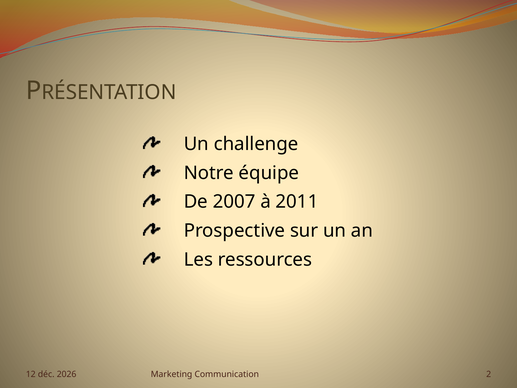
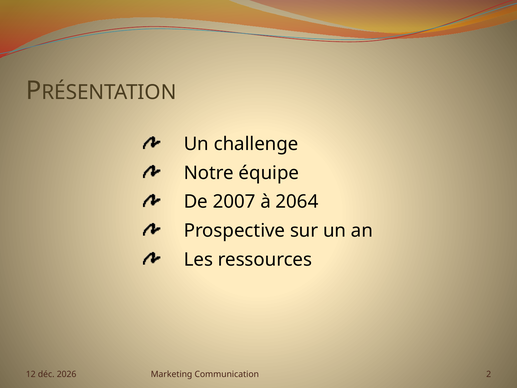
2011: 2011 -> 2064 (297, 202)
